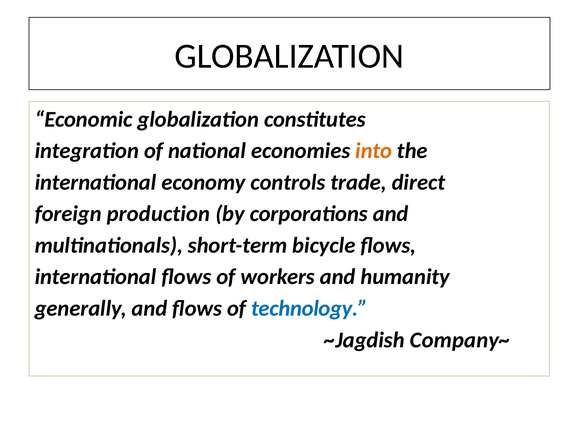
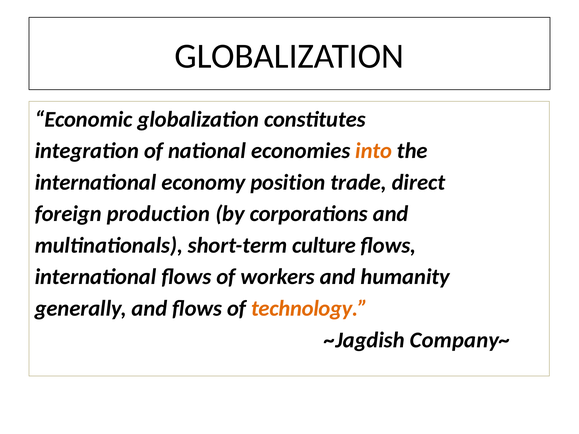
controls: controls -> position (288, 182)
bicycle: bicycle -> culture (324, 246)
technology colour: blue -> orange (309, 309)
